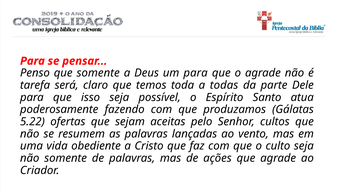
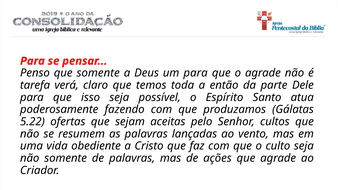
será: será -> verá (67, 85)
todas: todas -> então (224, 85)
